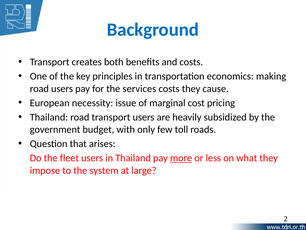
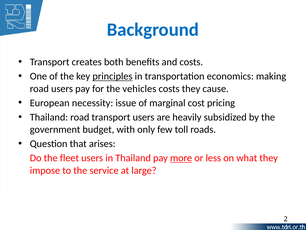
principles underline: none -> present (112, 76)
services: services -> vehicles (139, 88)
system: system -> service (104, 170)
